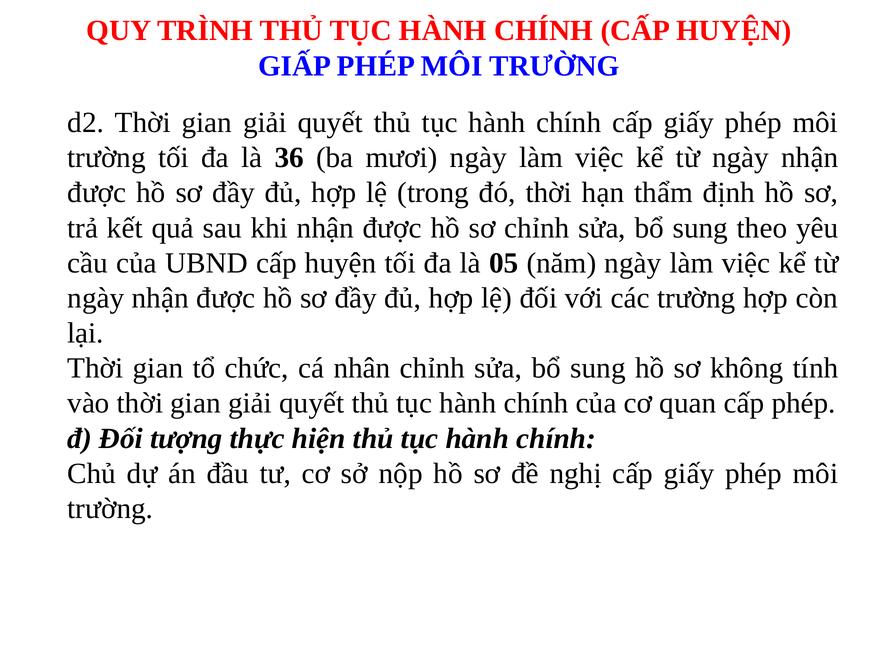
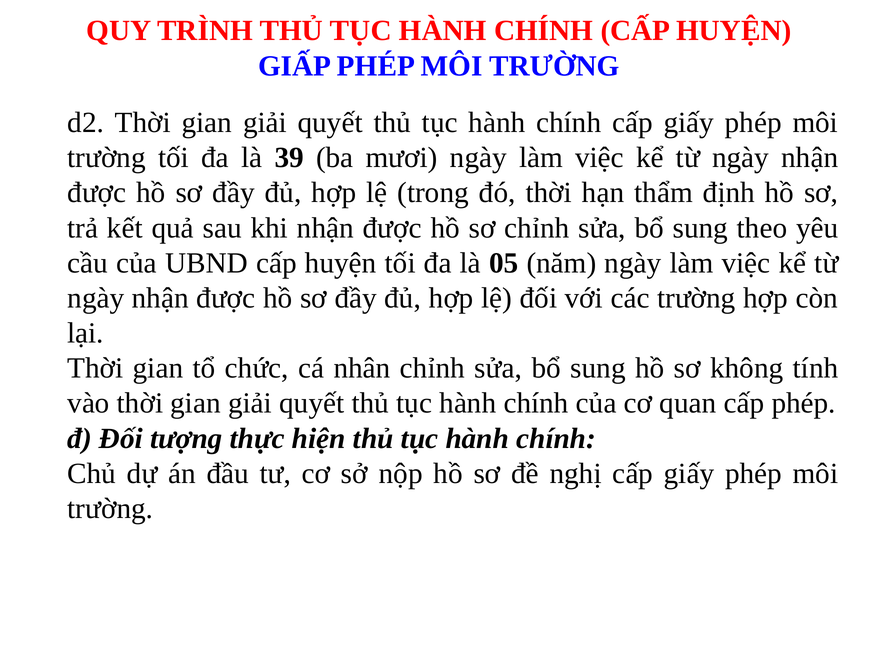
36: 36 -> 39 (289, 158)
